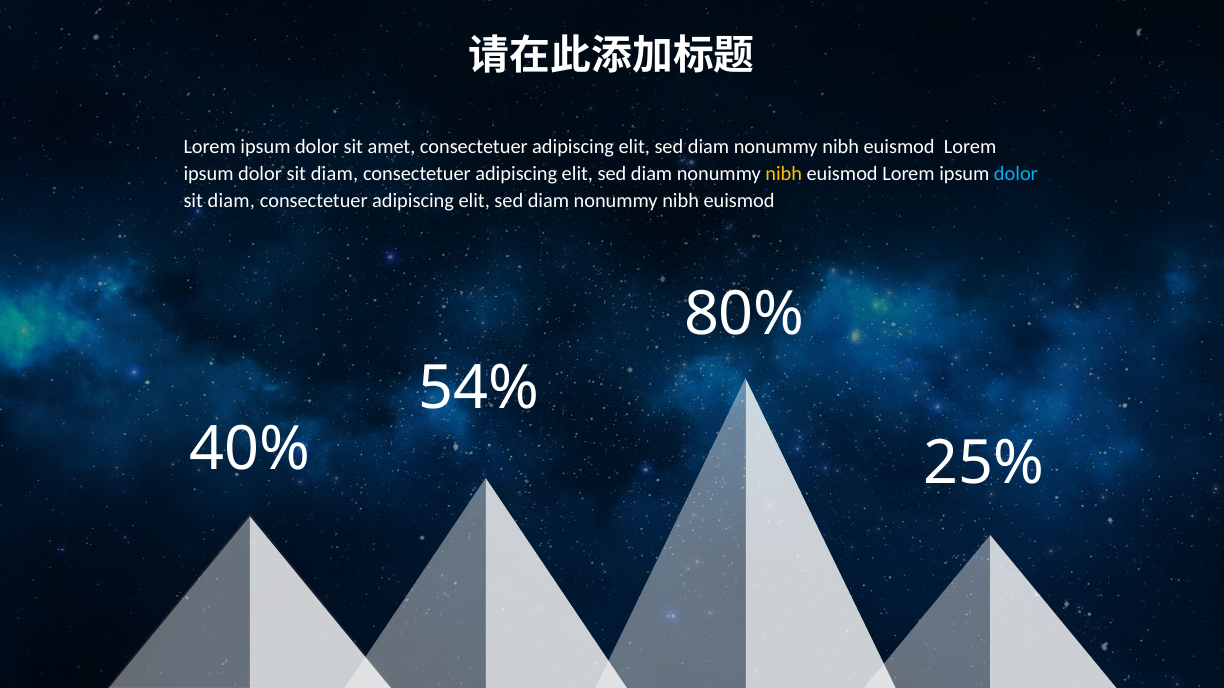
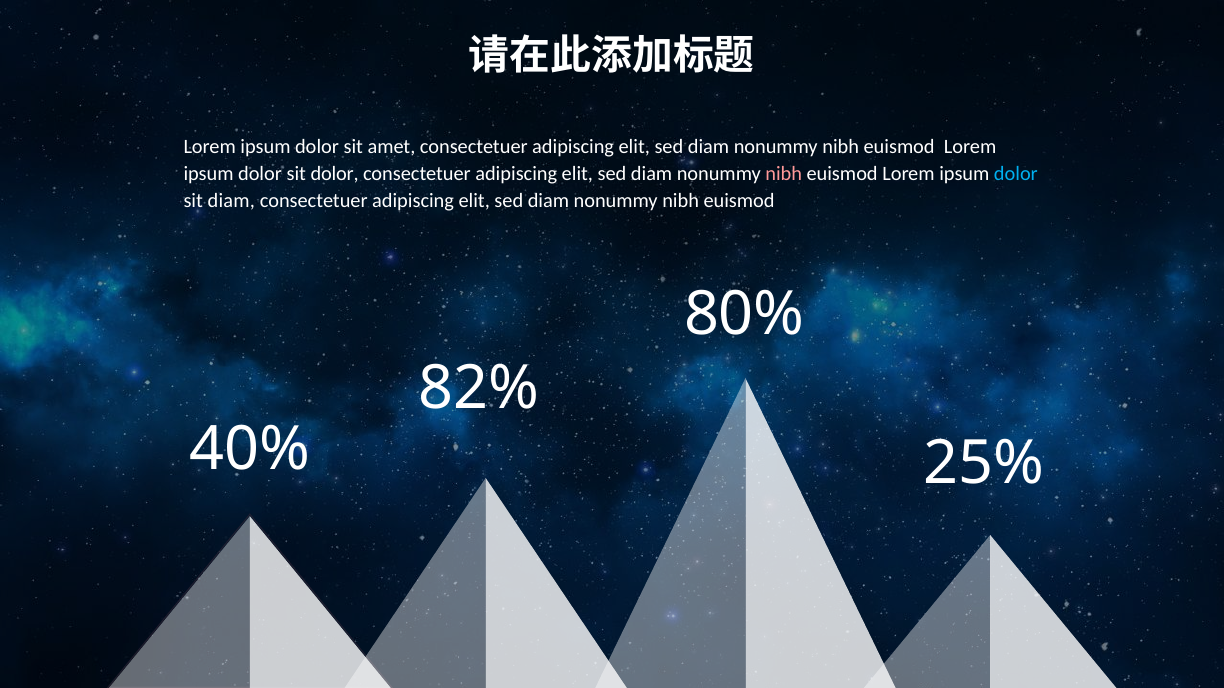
diam: diam -> dolor (335, 174)
nibh colour: yellow -> pink (784, 174)
54%: 54% -> 82% (479, 389)
